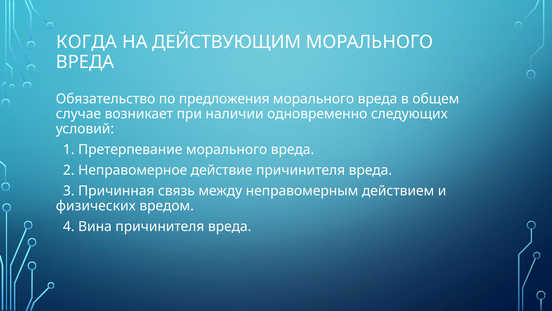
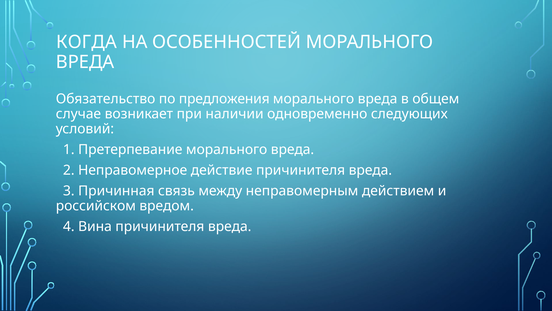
ДЕЙСТВУЮЩИМ: ДЕЙСТВУЮЩИМ -> ОСОБЕННОСТЕЙ (227, 42)
физических: физических -> российском (96, 206)
